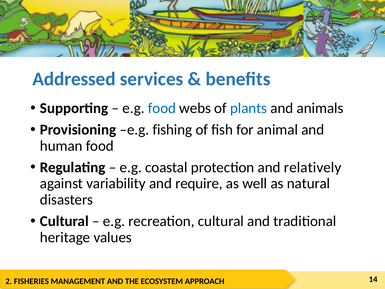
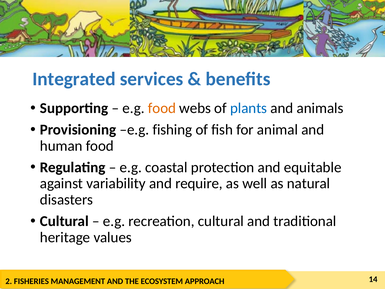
Addressed: Addressed -> Integrated (74, 79)
food colour: blue -> orange (162, 108)
relatively: relatively -> equitable (313, 167)
